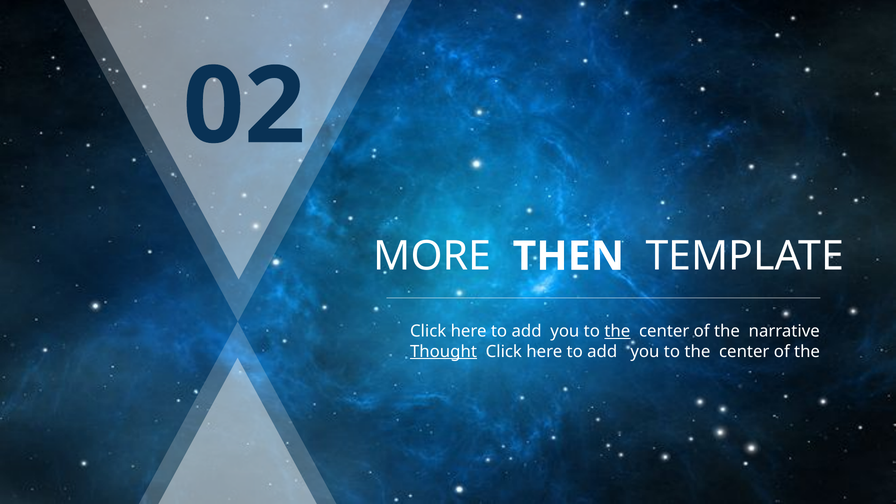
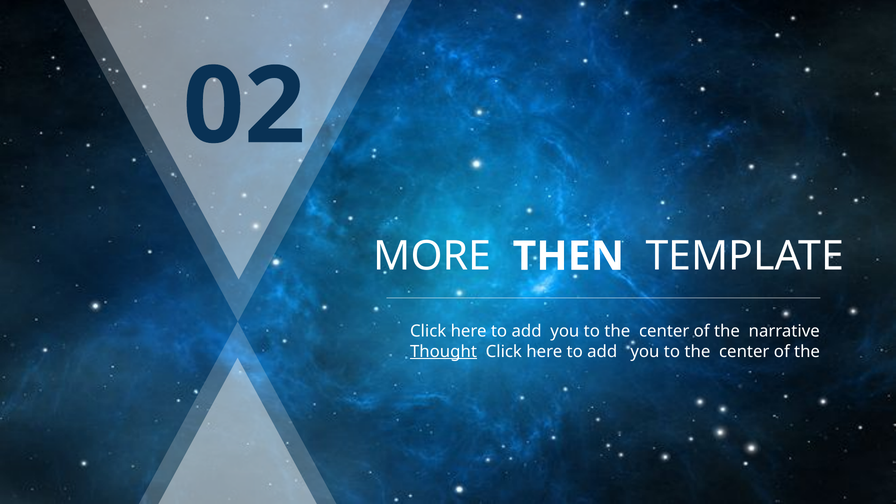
the underline: present -> none (617, 331)
